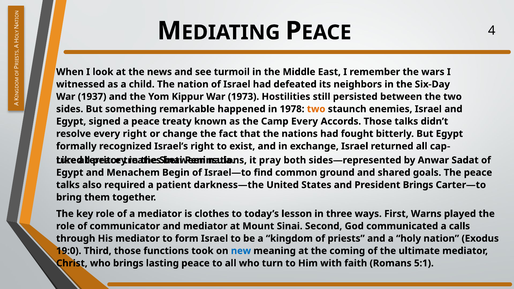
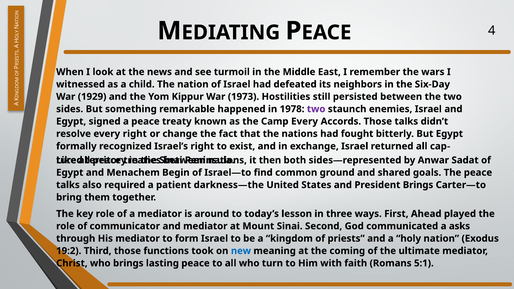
1937: 1937 -> 1929 (92, 97)
two colour: orange -> purple (316, 109)
pray: pray -> then (270, 160)
clothes: clothes -> around (212, 214)
Warns: Warns -> Ahead (426, 214)
calls: calls -> asks (459, 226)
19:0: 19:0 -> 19:2 (69, 251)
